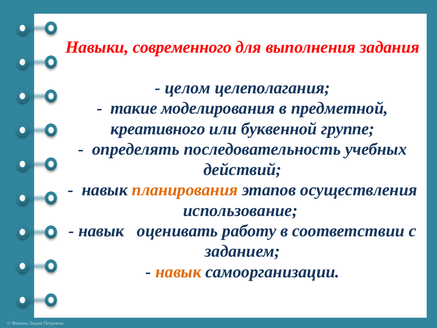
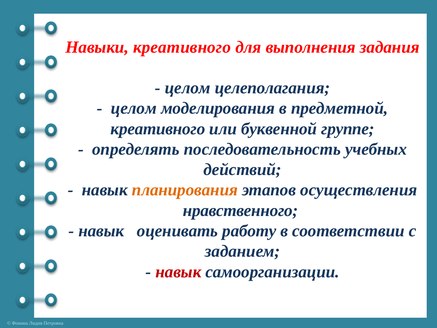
Навыки современного: современного -> креативного (182, 47)
такие: такие -> целом (134, 108)
использование: использование -> нравственного (241, 210)
навык colour: orange -> red (178, 272)
